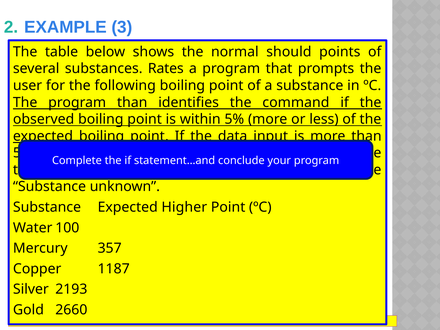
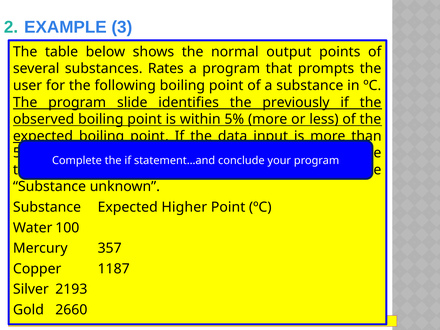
normal should: should -> output (289, 52)
program than: than -> slide (132, 102)
command: command -> previously (296, 102)
